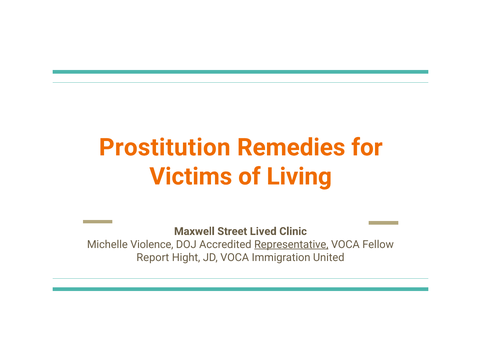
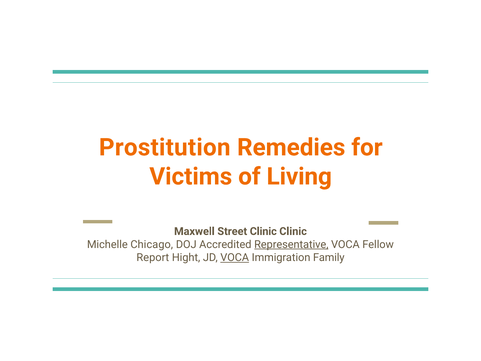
Street Lived: Lived -> Clinic (263, 231)
Violence: Violence -> Chicago (152, 244)
VOCA underline: none -> present (235, 257)
United: United -> Family (329, 257)
